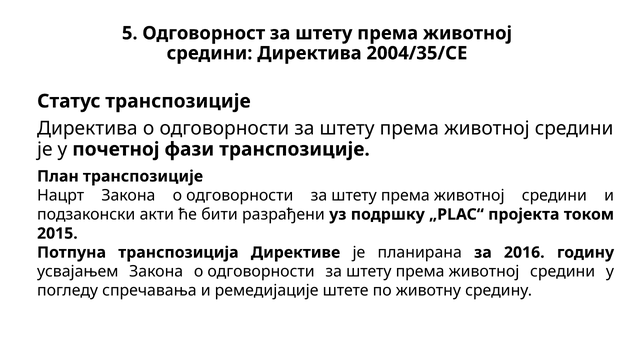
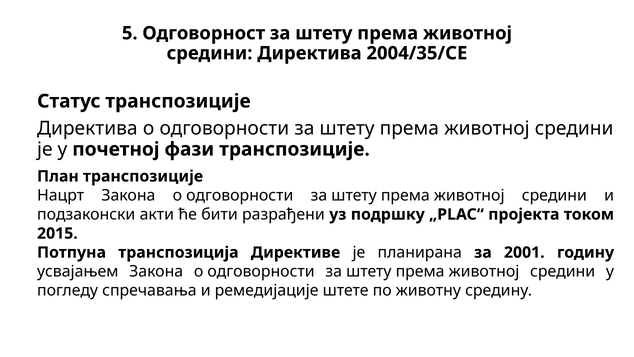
2016: 2016 -> 2001 (524, 252)
